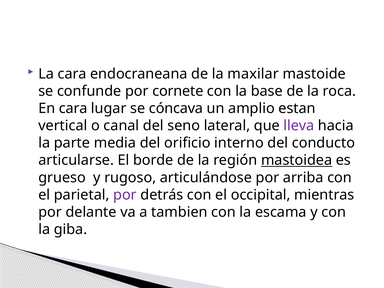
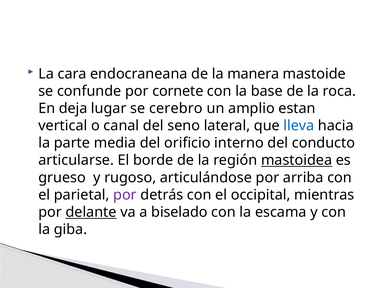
maxilar: maxilar -> manera (253, 74)
En cara: cara -> deja (73, 108)
cóncava: cóncava -> cerebro (176, 108)
lleva colour: purple -> blue (299, 126)
delante underline: none -> present (91, 212)
tambien: tambien -> biselado (179, 212)
